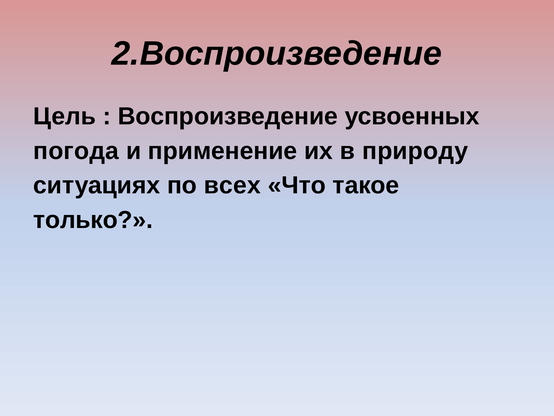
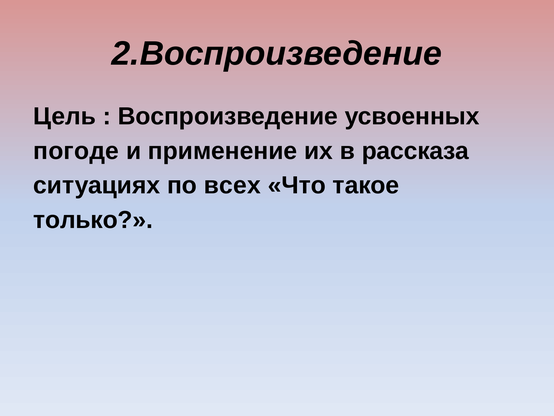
погода: погода -> погоде (76, 151)
природу: природу -> рассказа (415, 151)
